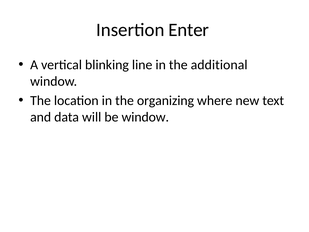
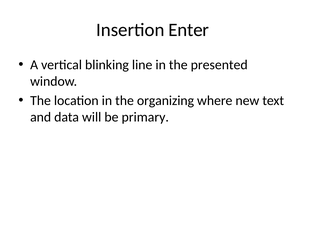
additional: additional -> presented (219, 65)
be window: window -> primary (145, 117)
